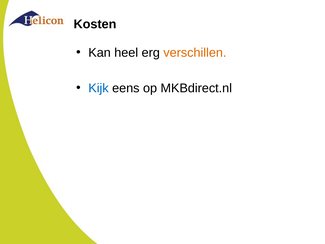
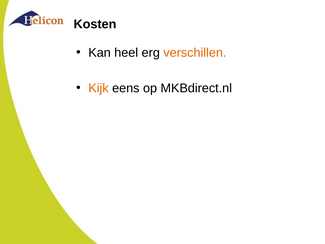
Kijk colour: blue -> orange (99, 88)
